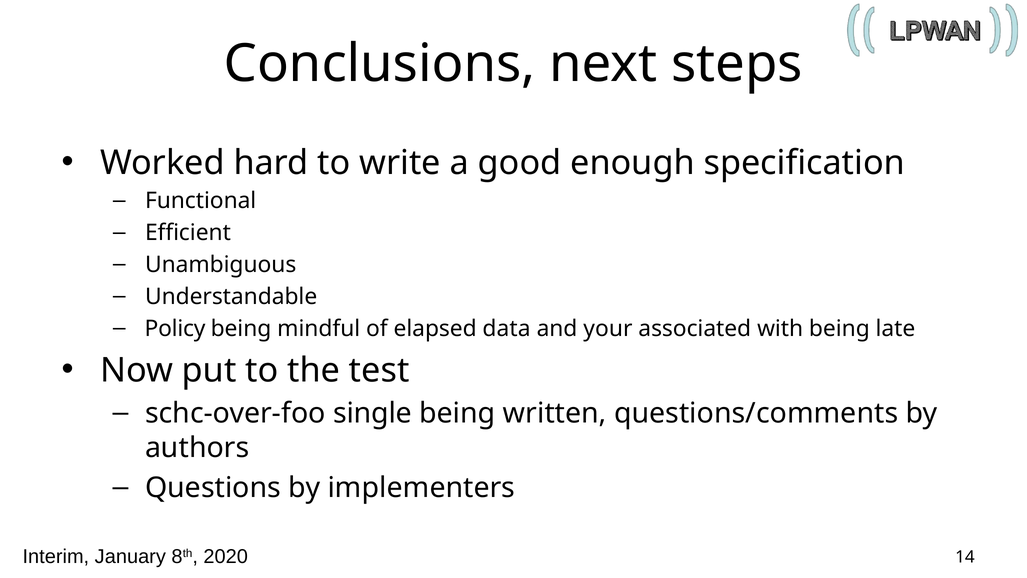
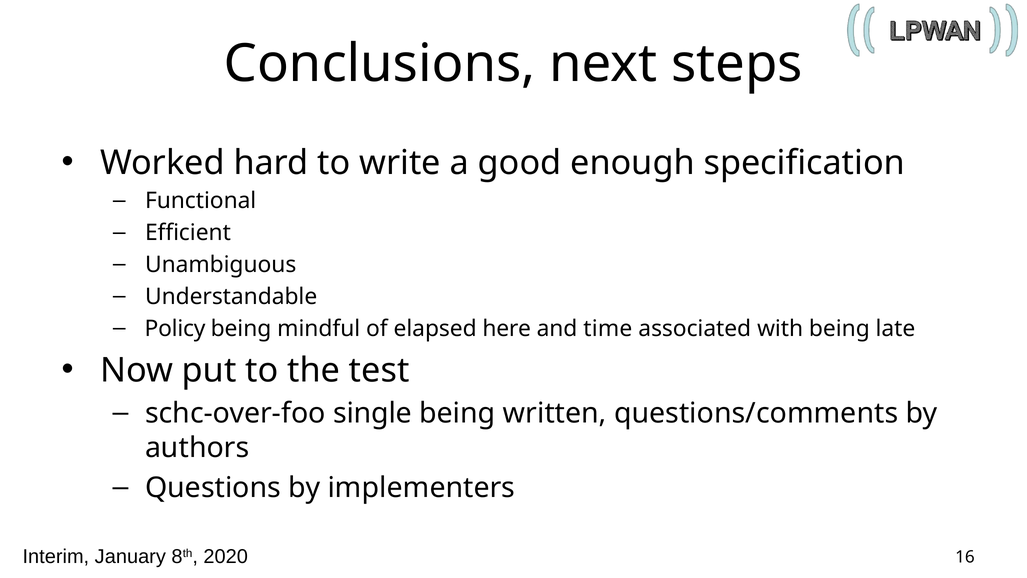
data: data -> here (507, 328)
your: your -> time (608, 328)
14: 14 -> 16 (965, 557)
